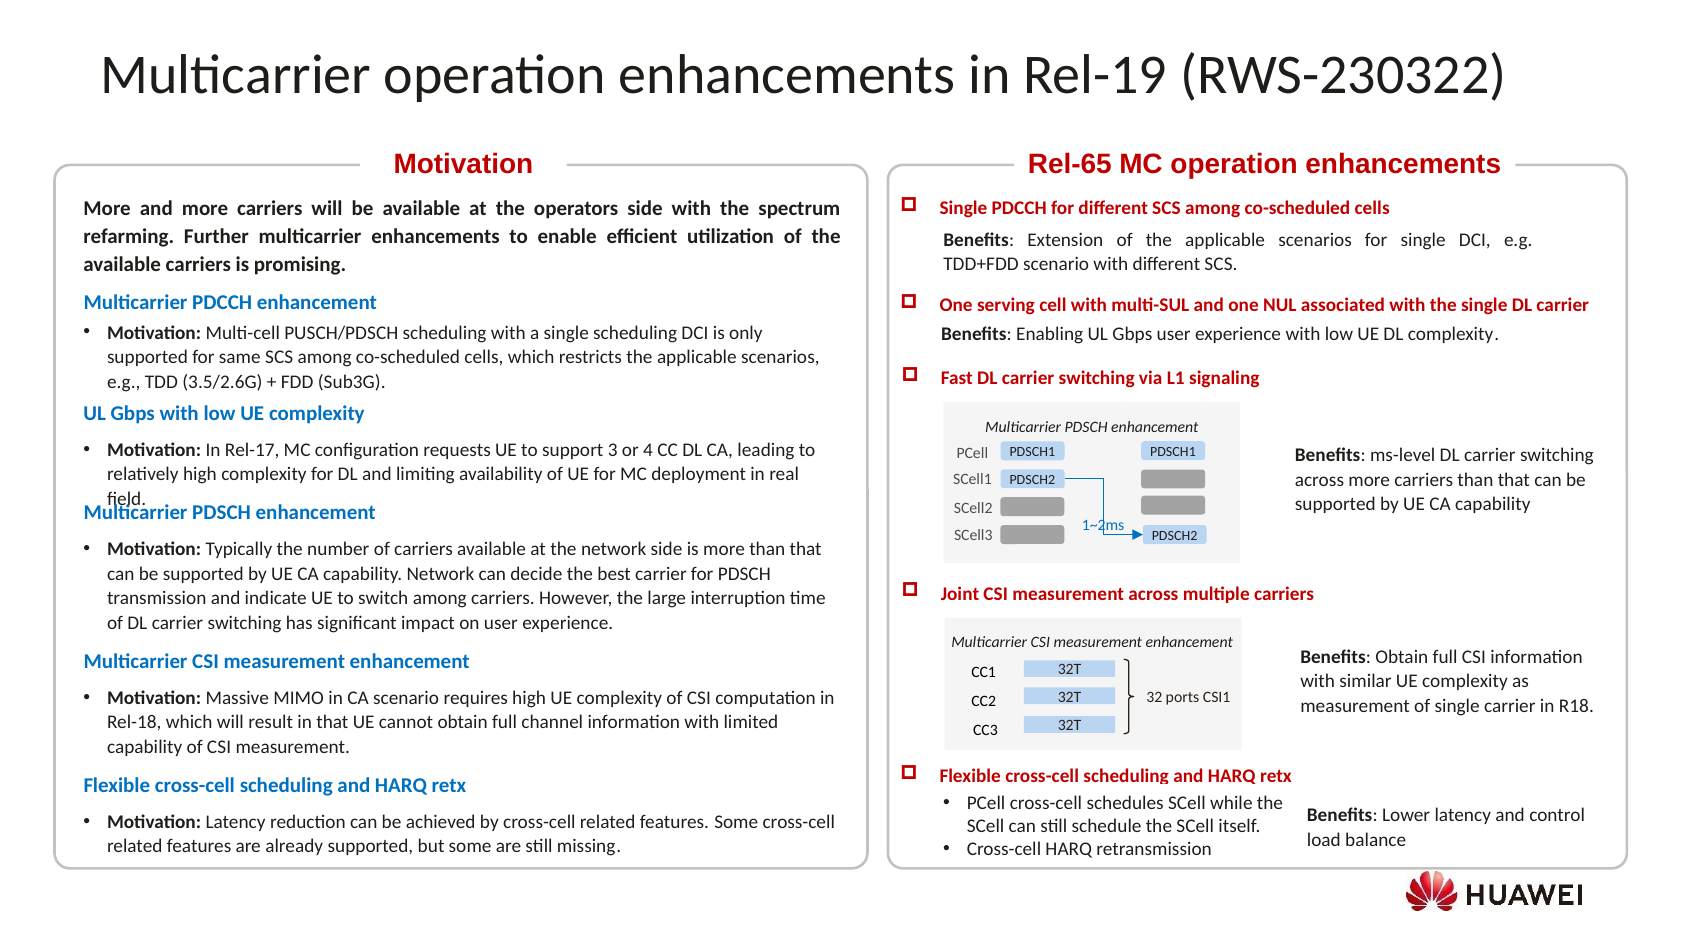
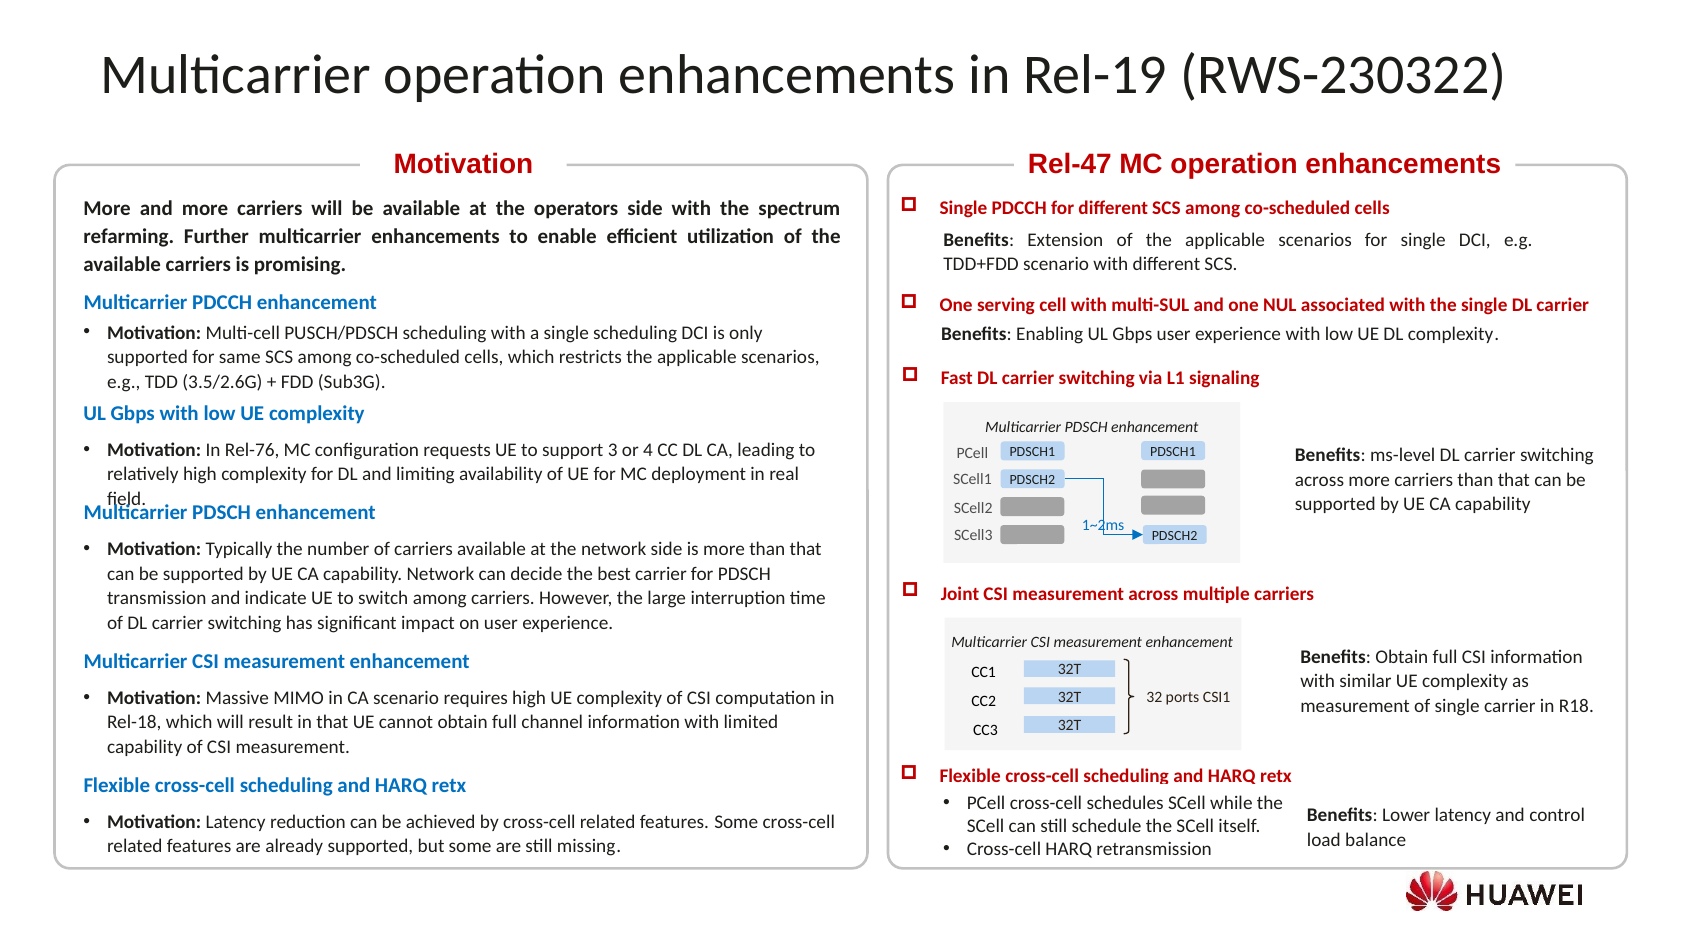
Rel-65: Rel-65 -> Rel-47 (1070, 165)
Rel-17: Rel-17 -> Rel-76 (252, 450)
